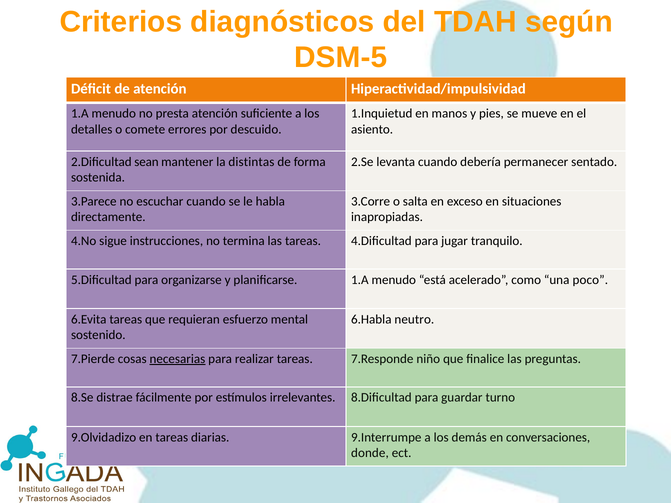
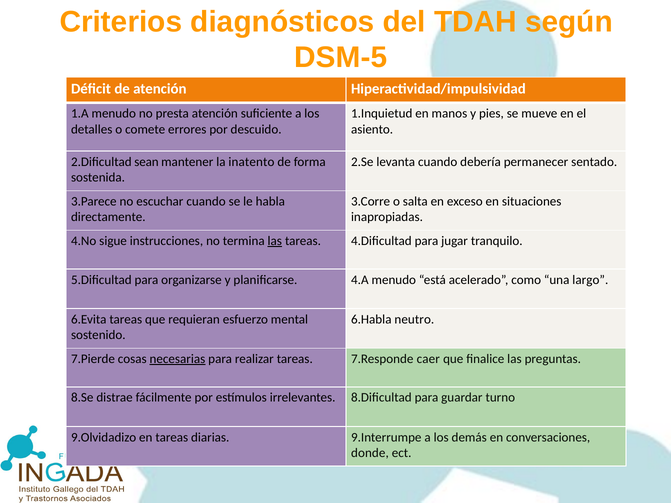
distintas: distintas -> inatento (251, 162)
las underline: none -> present (275, 241)
planificarse 1.A: 1.A -> 4.A (360, 280)
poco: poco -> largo (590, 280)
niño: niño -> caer (428, 359)
